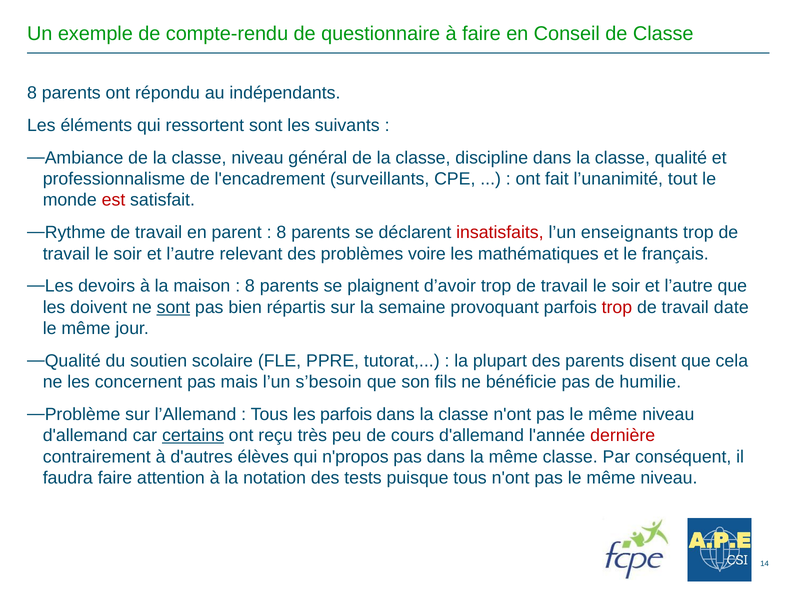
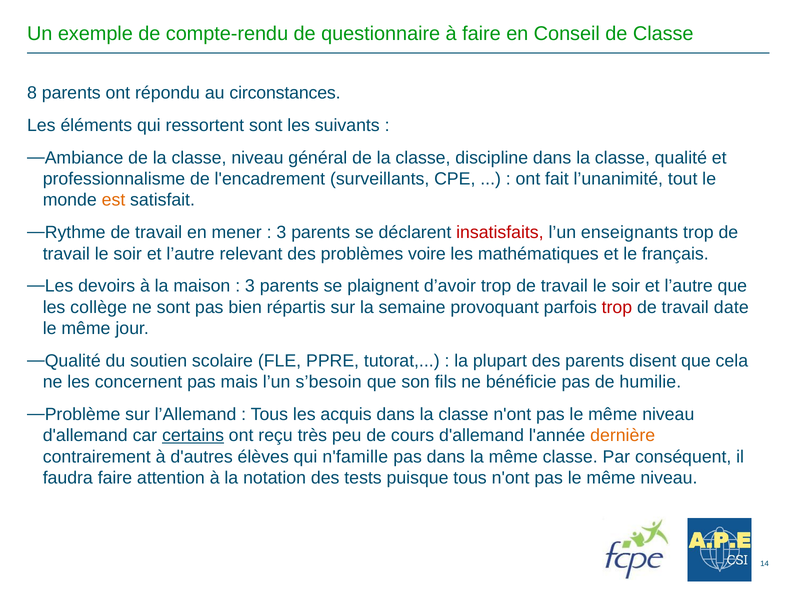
indépendants: indépendants -> circonstances (285, 93)
est colour: red -> orange (113, 200)
parent: parent -> mener (237, 233)
8: 8 -> 3 (281, 233)
8: 8 -> 3 (250, 286)
doivent: doivent -> collège (99, 308)
sont underline: present -> none (173, 308)
les parfois: parfois -> acquis (346, 415)
dernière colour: red -> orange (623, 436)
n'propos: n'propos -> n'famille (355, 457)
